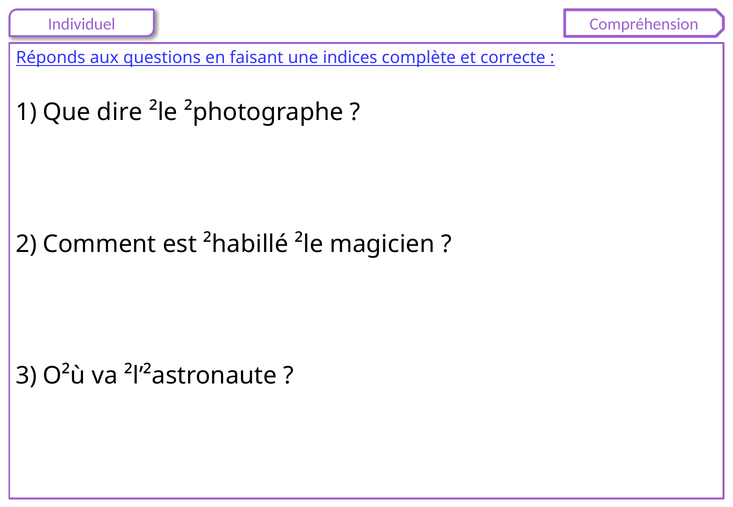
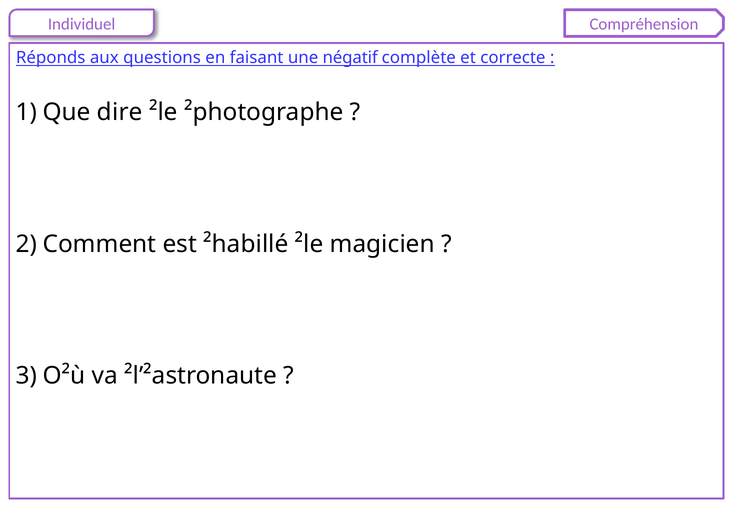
indices: indices -> négatif (350, 58)
